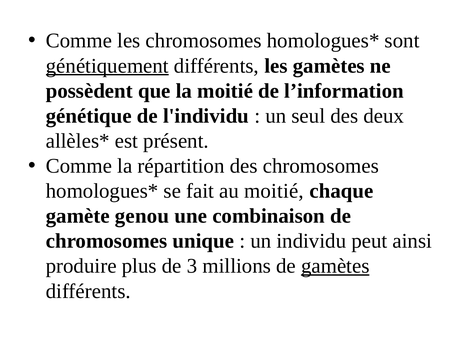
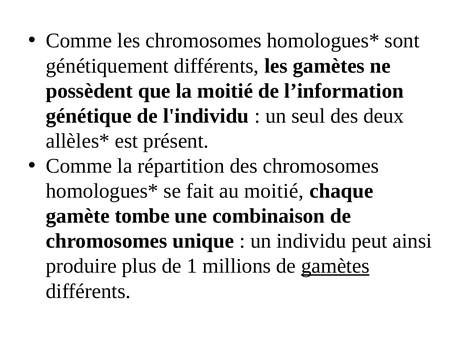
génétiquement underline: present -> none (107, 66)
genou: genou -> tombe (142, 216)
3: 3 -> 1 (192, 266)
